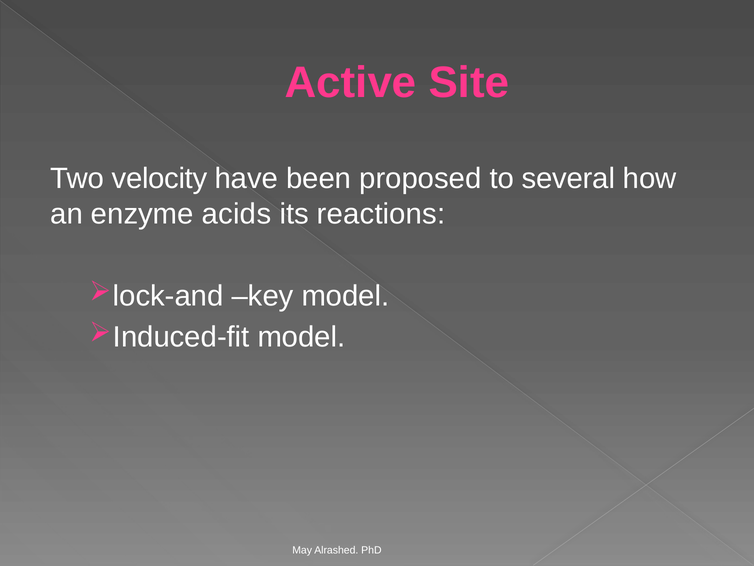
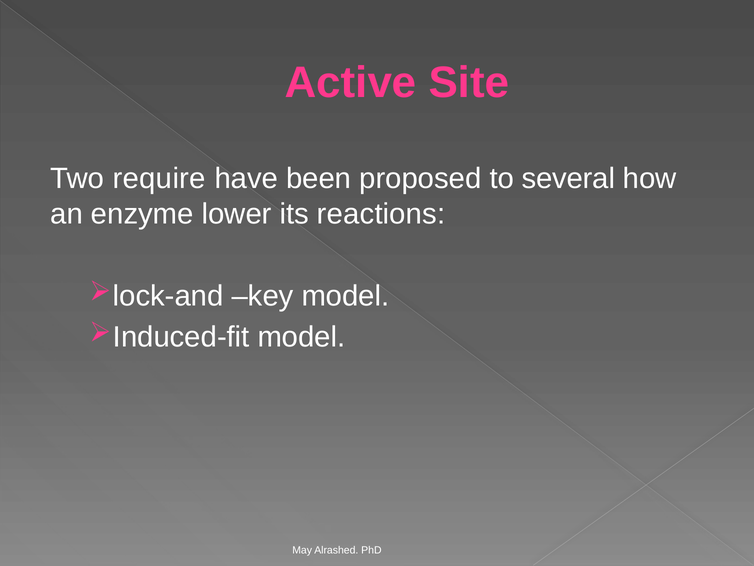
velocity: velocity -> require (159, 179)
acids: acids -> lower (237, 214)
